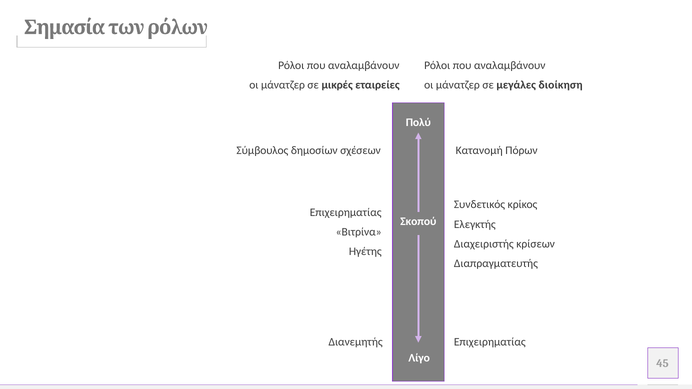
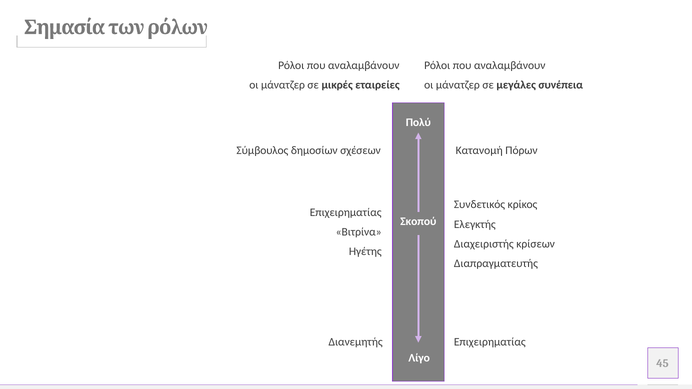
διοίκηση: διοίκηση -> συνέπεια (561, 85)
